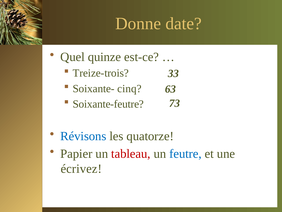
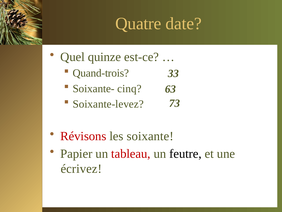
Donne: Donne -> Quatre (138, 24)
Treize-trois: Treize-trois -> Quand-trois (101, 73)
Soixante-feutre: Soixante-feutre -> Soixante-levez (108, 104)
Révisons colour: blue -> red (83, 136)
quatorze: quatorze -> soixante (150, 136)
feutre colour: blue -> black (185, 153)
